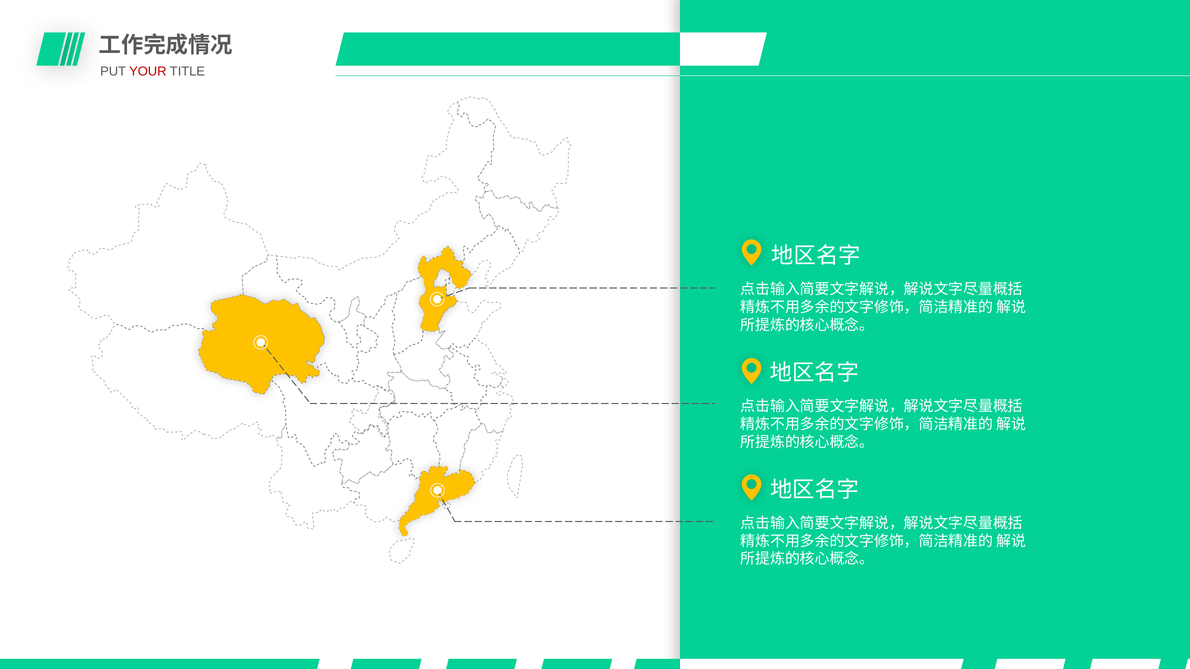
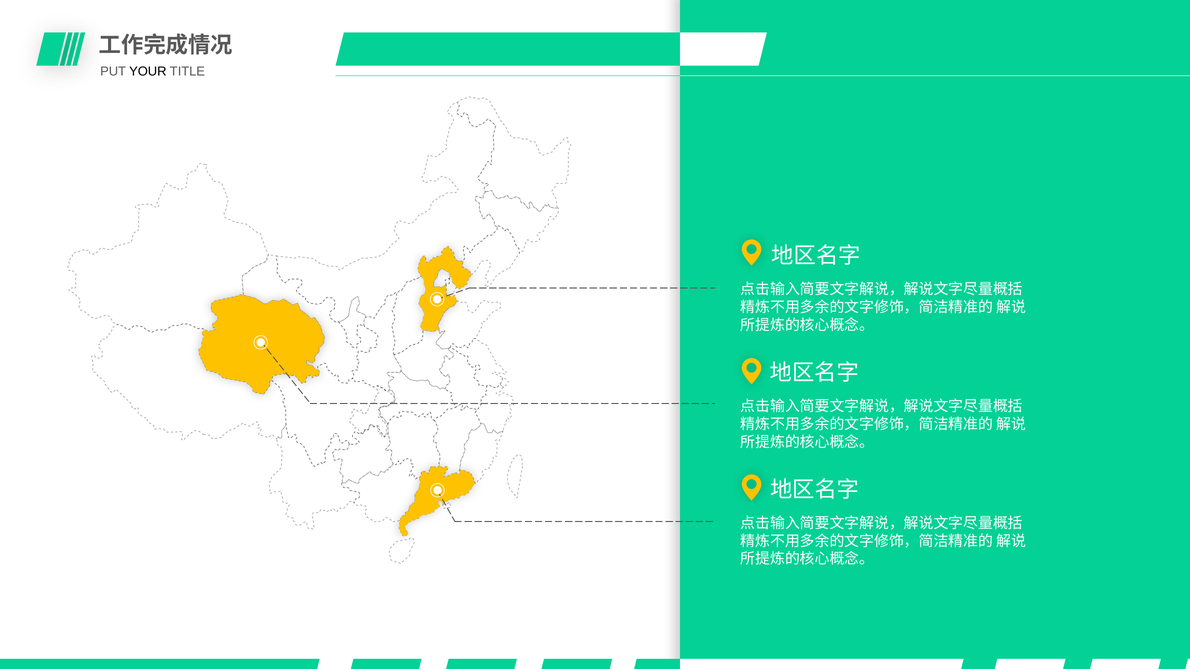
YOUR colour: red -> black (148, 71)
